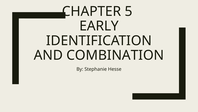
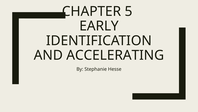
COMBINATION: COMBINATION -> ACCELERATING (115, 55)
